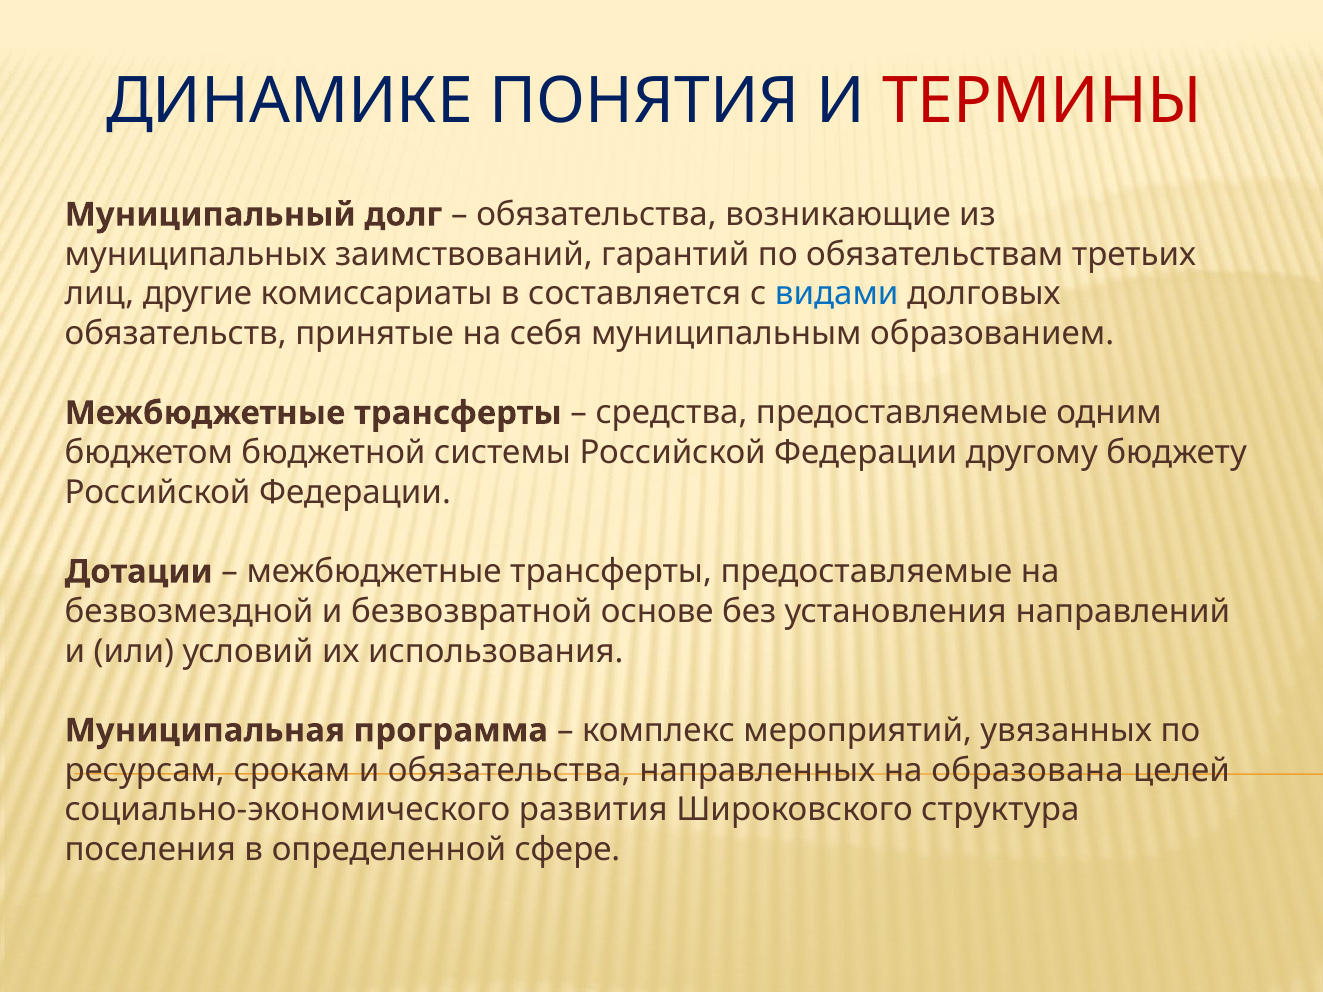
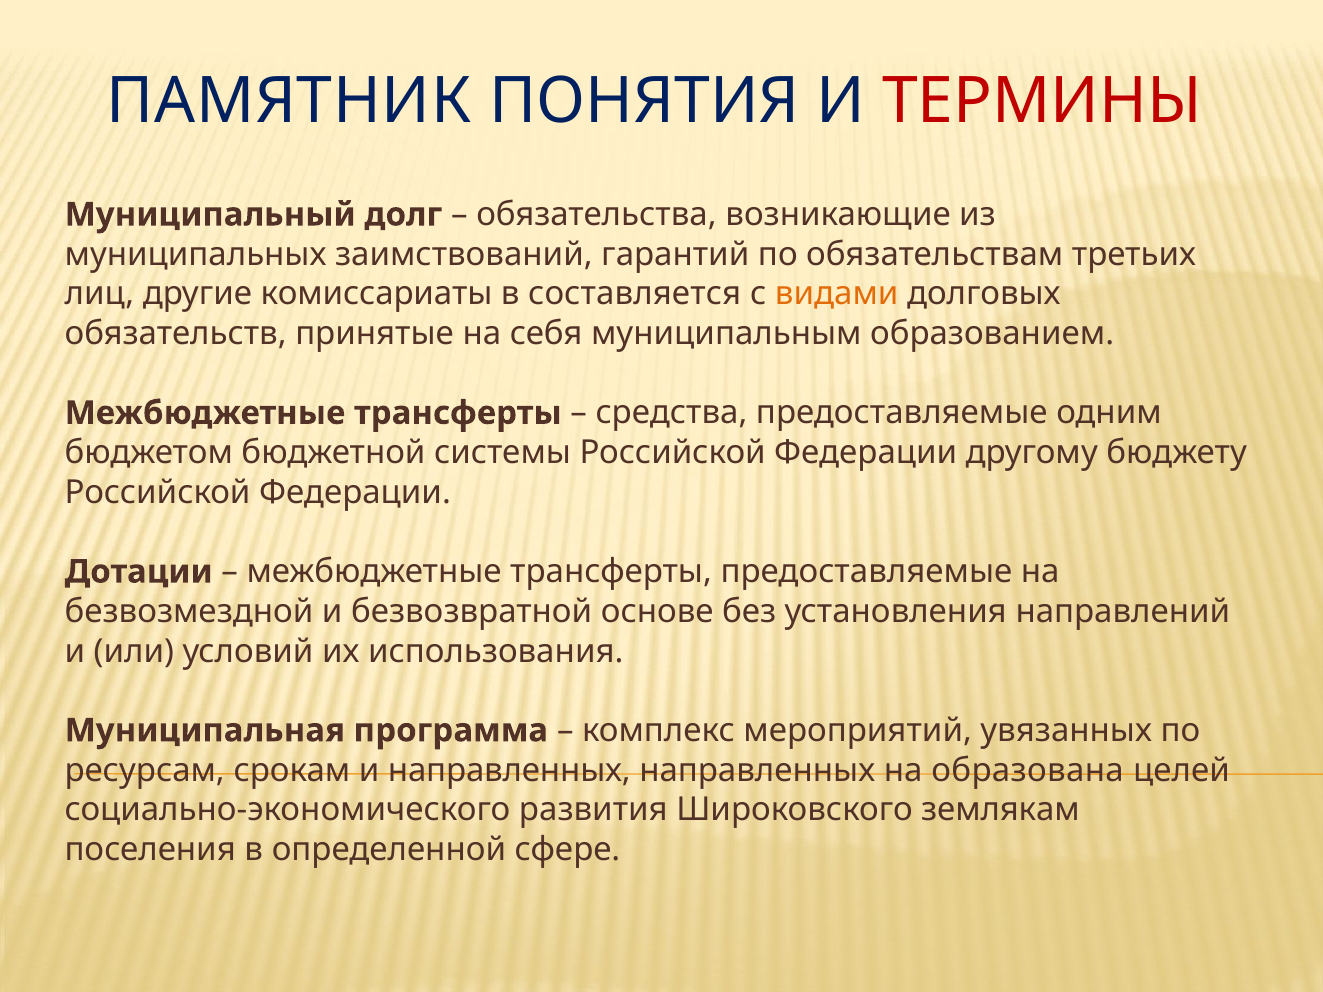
ДИНАМИКЕ: ДИНАМИКЕ -> ПАМЯТНИК (289, 101)
видами colour: blue -> orange (837, 294)
и обязательства: обязательства -> направленных (509, 770)
структура: структура -> землякам (1000, 810)
